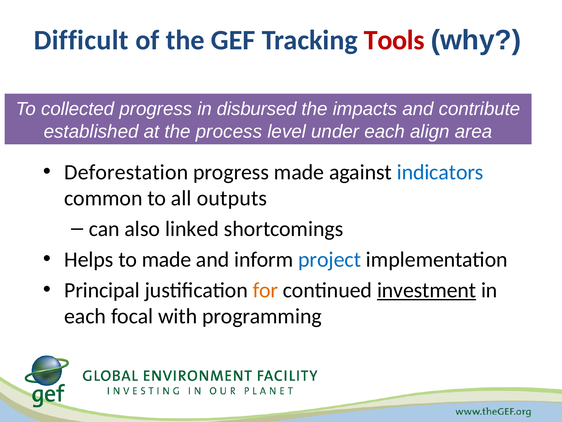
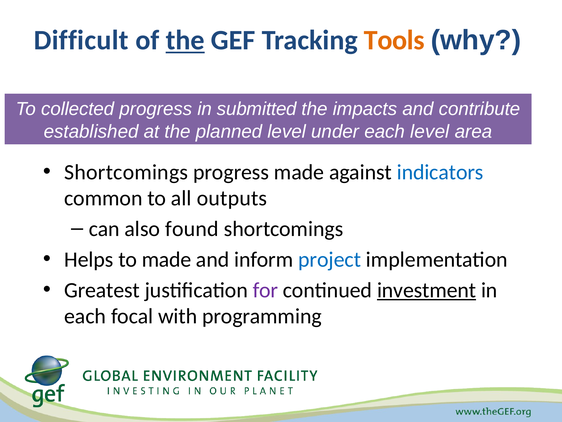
the underline: none -> present (185, 40)
Tools colour: red -> orange (394, 40)
disbursed: disbursed -> submitted (257, 109)
process: process -> planned (229, 131)
each align: align -> level (430, 131)
Deforestation: Deforestation -> Shortcomings (126, 172)
linked: linked -> found (192, 229)
Principal: Principal -> Greatest (102, 290)
for colour: orange -> purple (265, 290)
